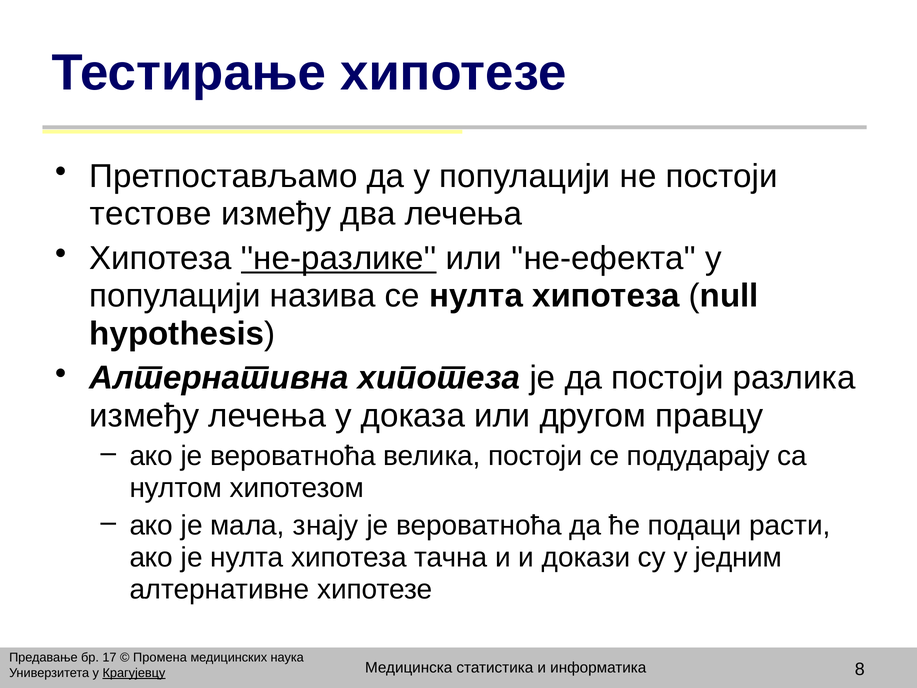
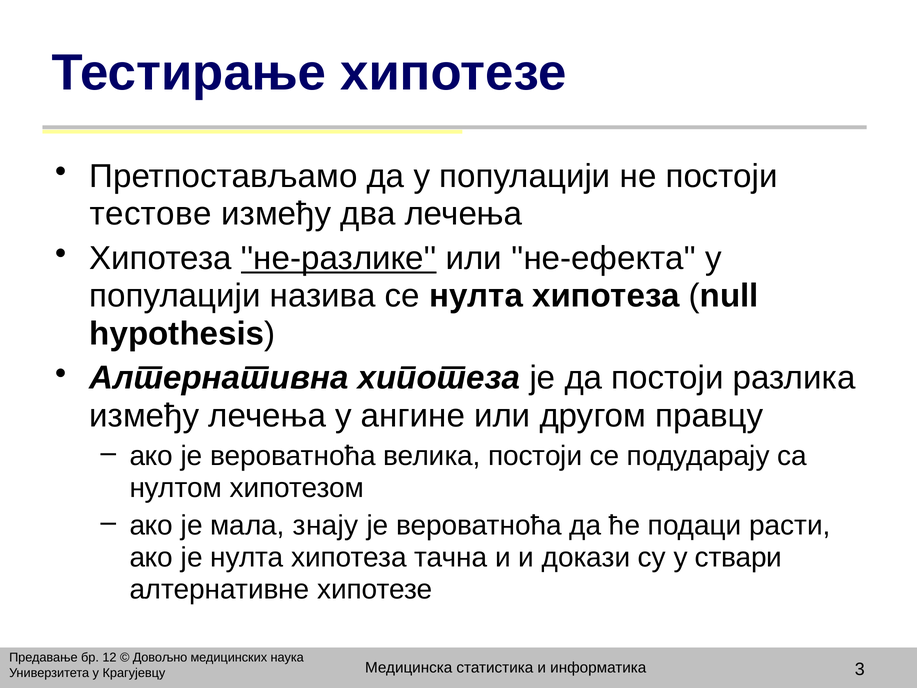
доказа: доказа -> ангине (413, 416)
једним: једним -> ствари (738, 557)
17: 17 -> 12 (109, 657)
Промена: Промена -> Довољно (160, 657)
8: 8 -> 3 (860, 669)
Крагујевцу underline: present -> none (134, 673)
